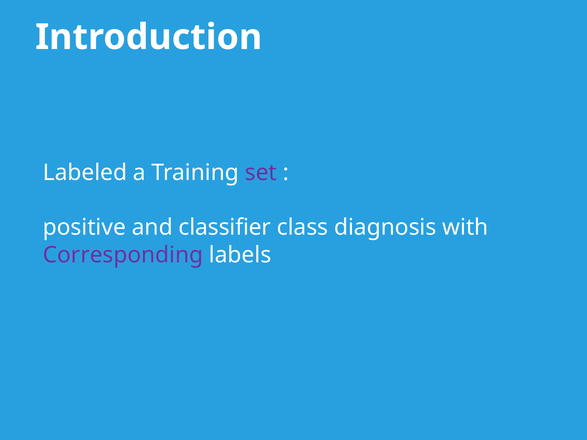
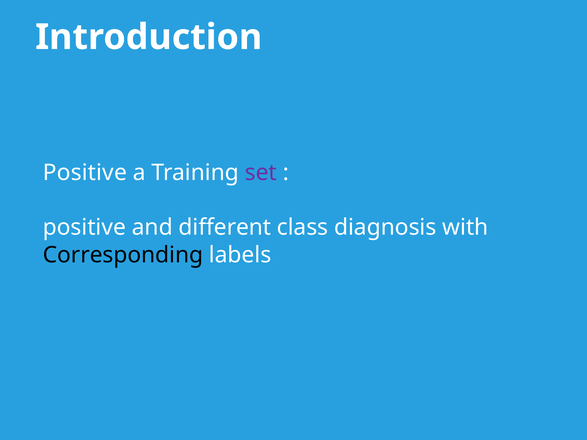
Labeled: Labeled -> Positive (85, 173)
classifier: classifier -> different (225, 228)
Corresponding colour: purple -> black (123, 255)
